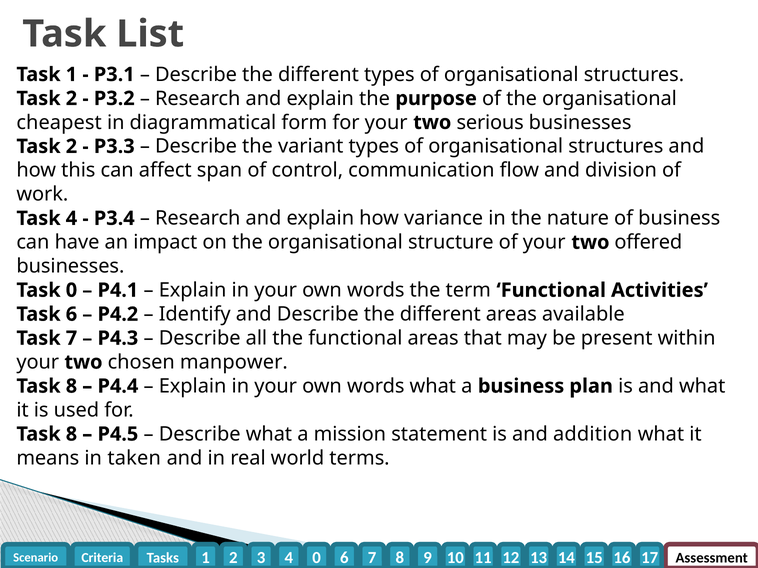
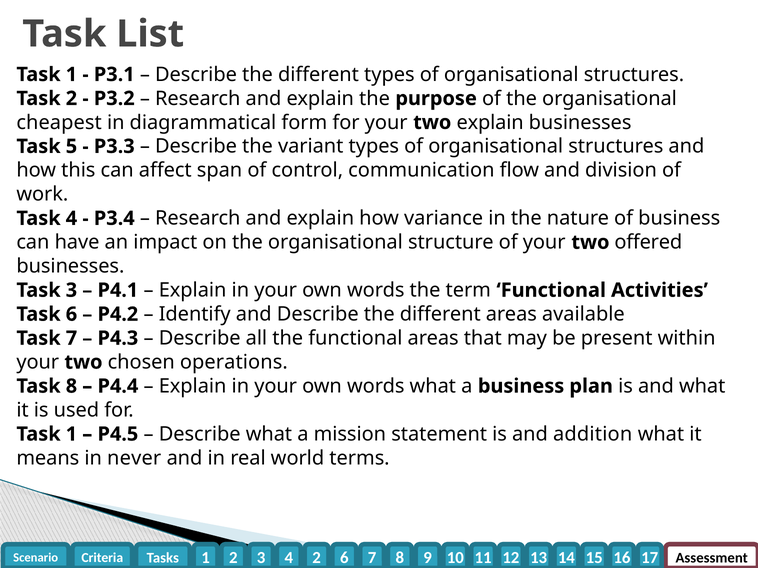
two serious: serious -> explain (490, 123)
2: 2 -> 5 (71, 147)
Task 0: 0 -> 3 (71, 290)
manpower: manpower -> operations (234, 362)
8: 8 -> 1 (71, 434)
taken: taken -> never (134, 458)
4 0: 0 -> 2 (317, 558)
